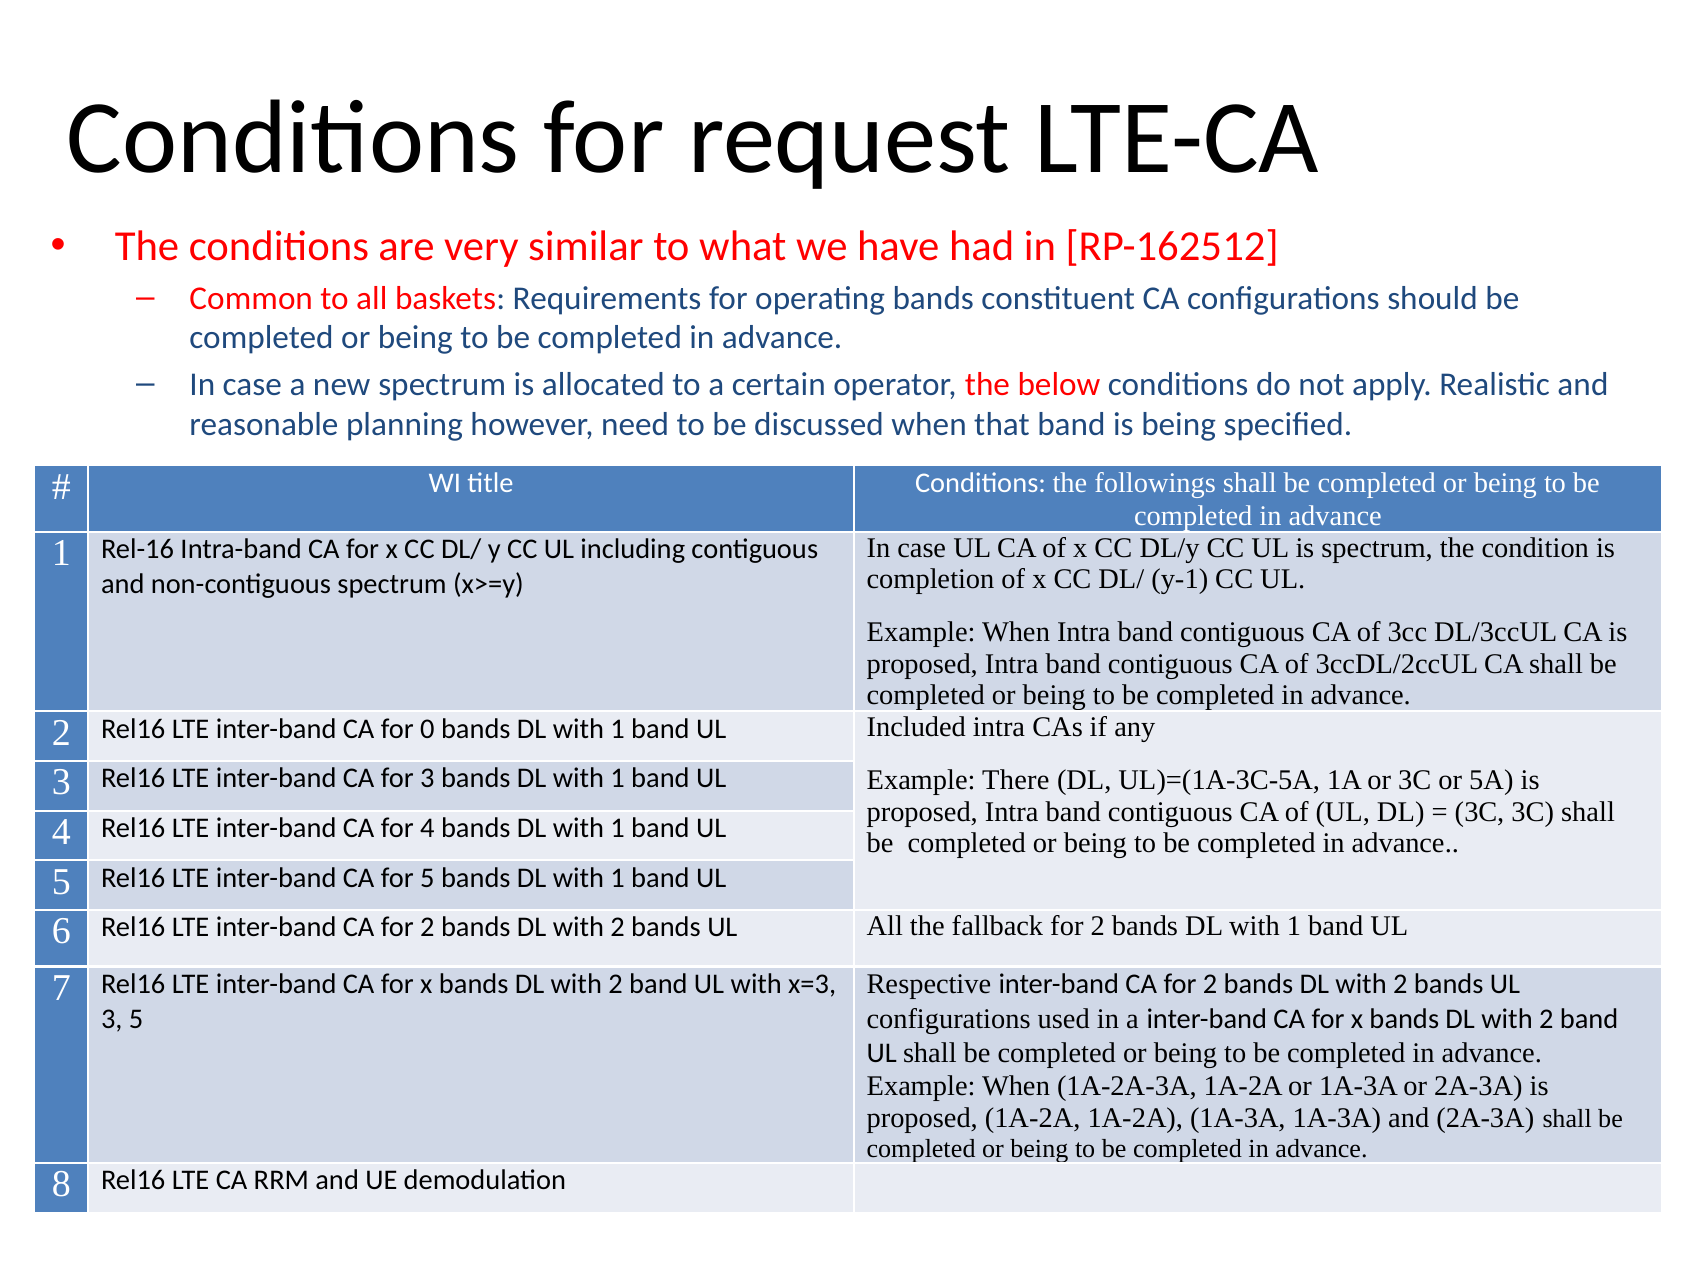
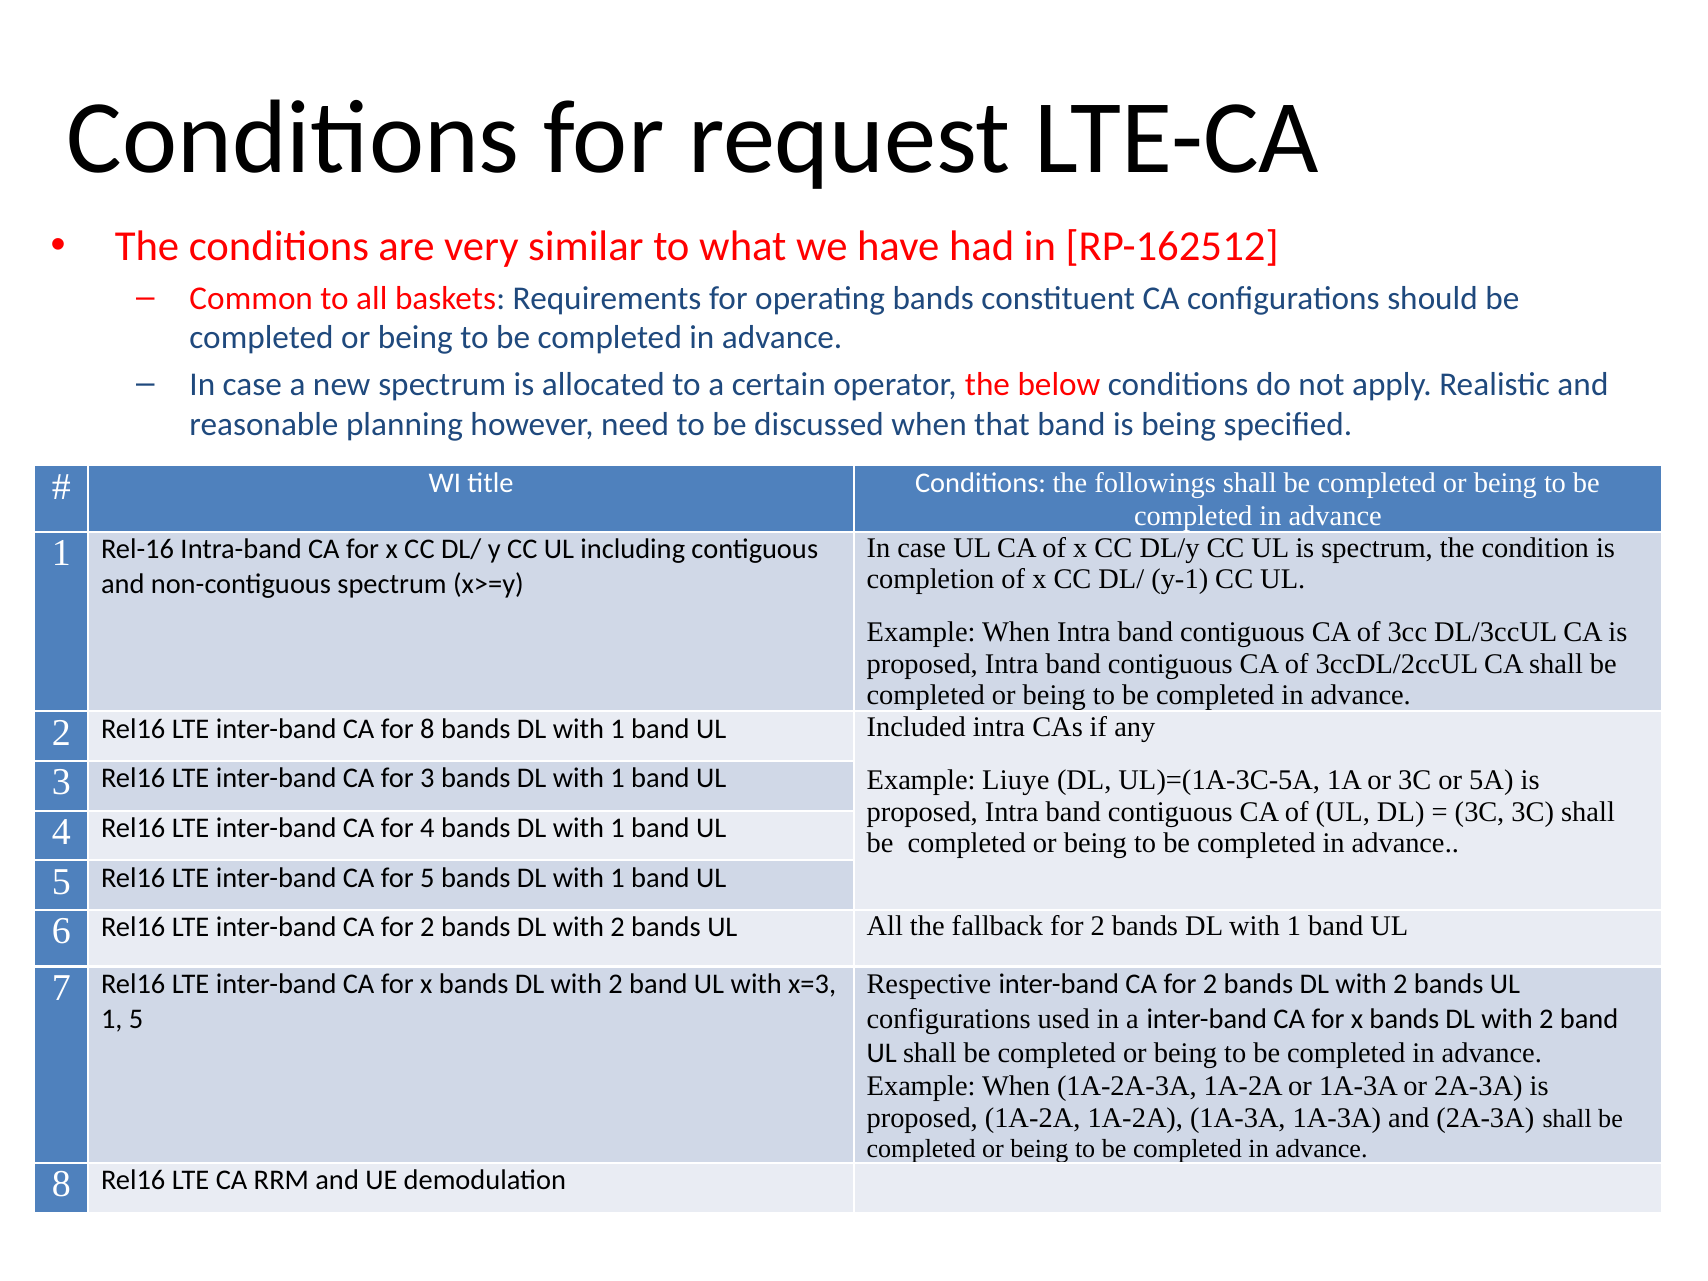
for 0: 0 -> 8 (427, 729)
There: There -> Liuye (1016, 780)
3: 3 -> 1 (112, 1019)
